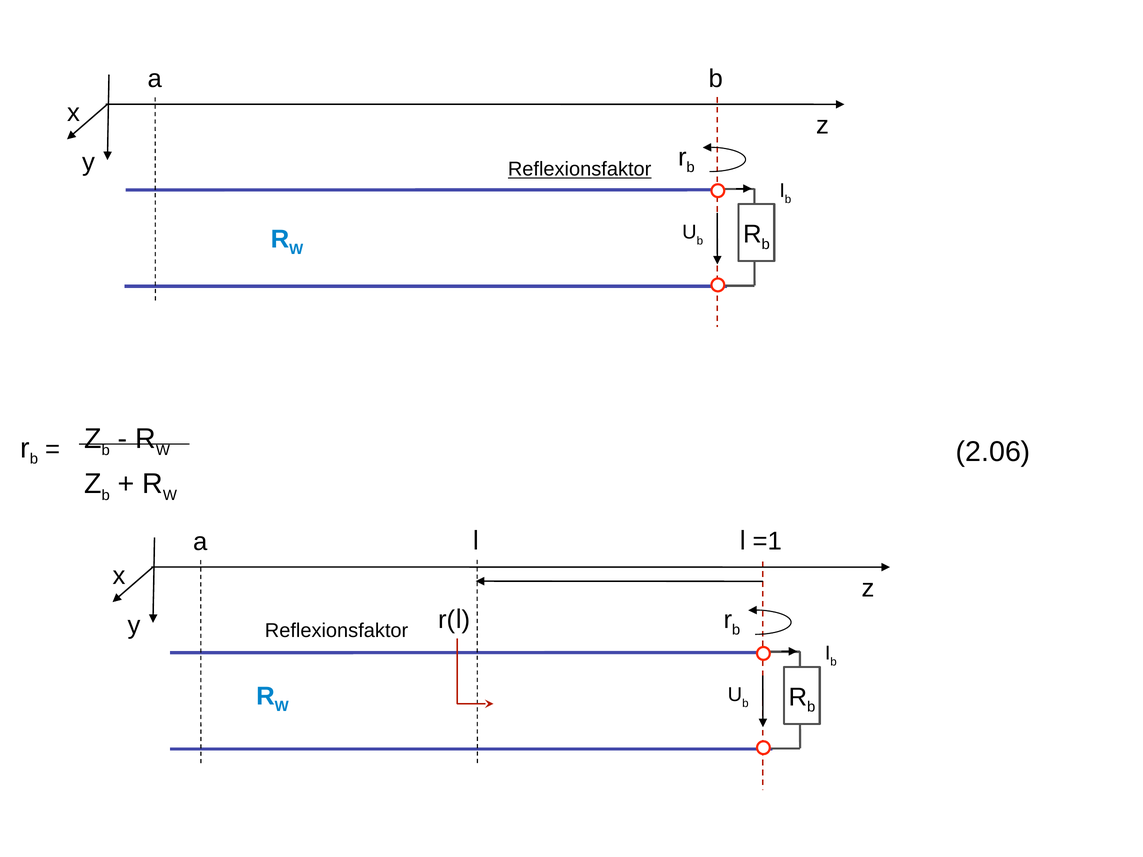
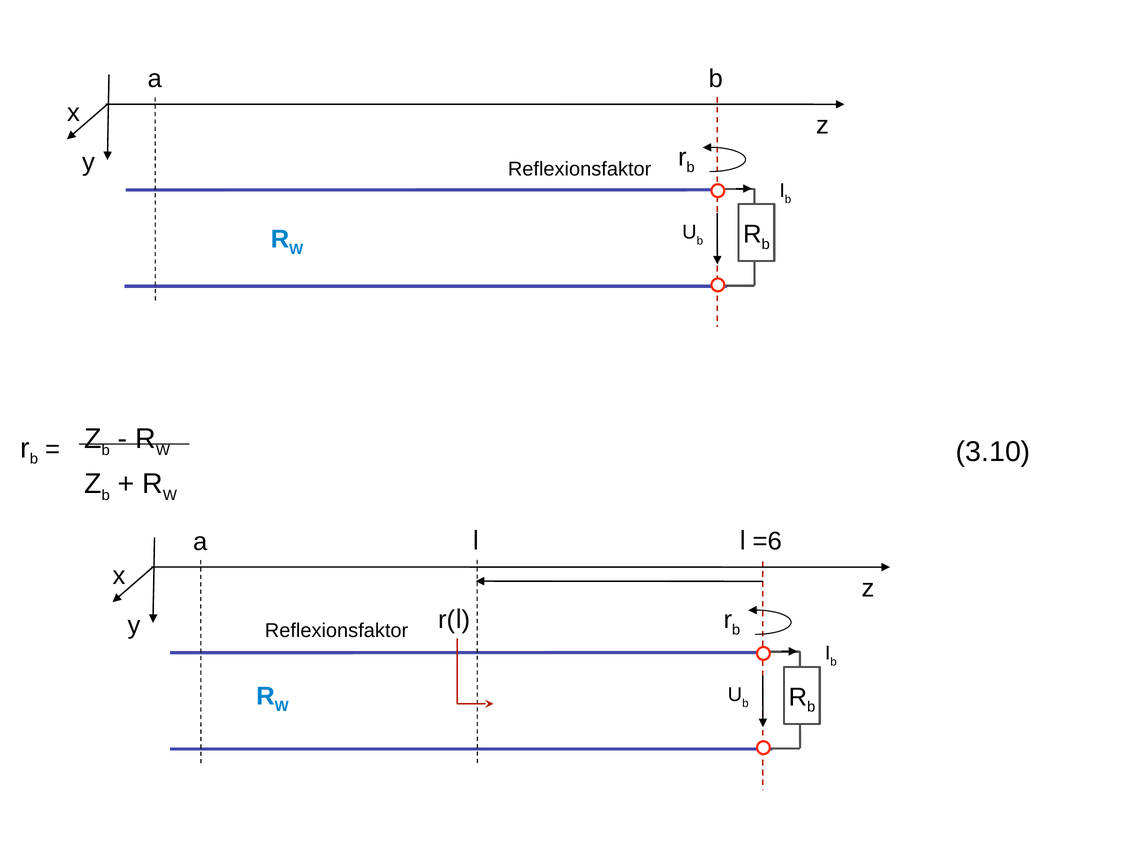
Reflexionsfaktor underline: present -> none (580, 169)
2.06: 2.06 -> 3.10 (993, 452)
=1: =1 -> =6 (767, 542)
